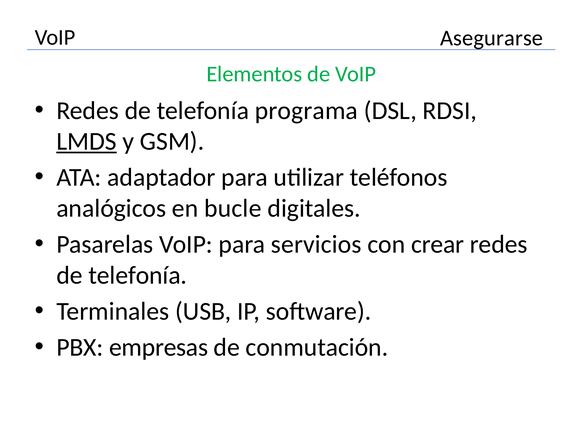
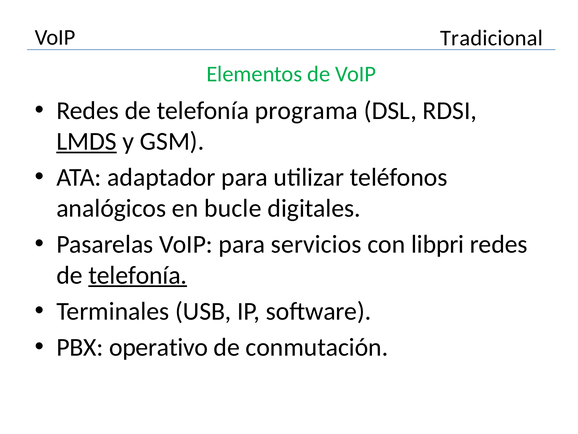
Asegurarse: Asegurarse -> Tradicional (492, 38)
crear: crear -> libpri (438, 244)
telefonía underline: none -> present (138, 275)
empresas: empresas -> operativo (159, 347)
